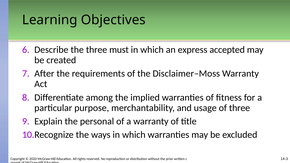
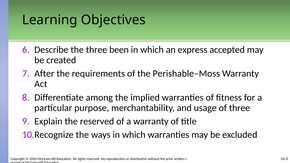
must: must -> been (119, 50)
Disclaimer–Moss: Disclaimer–Moss -> Perishable–Moss (186, 74)
the personal: personal -> reserved (97, 121)
